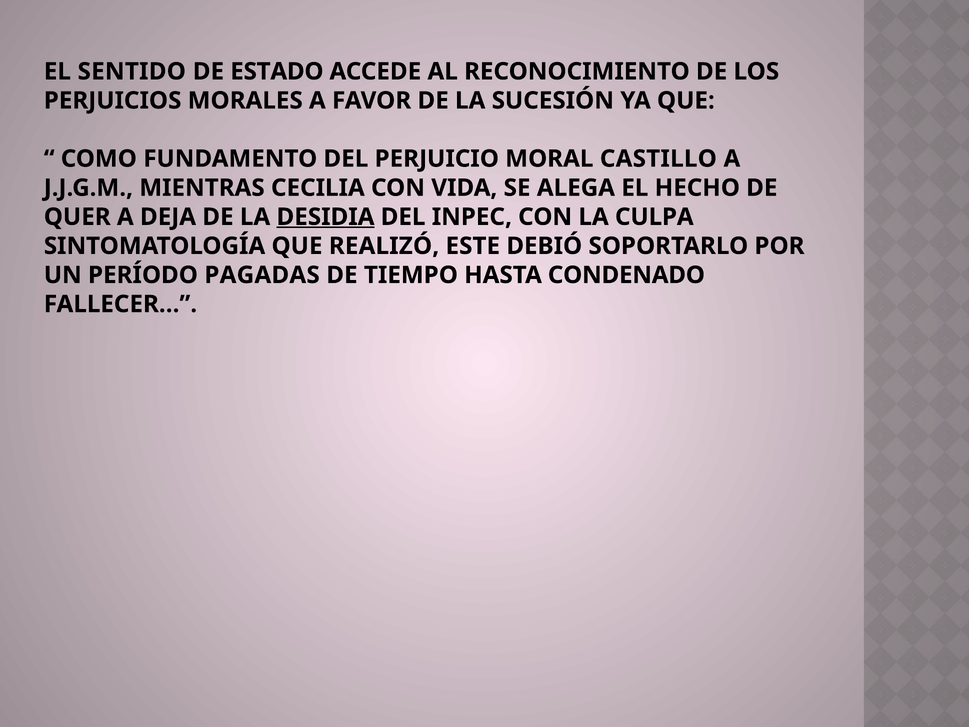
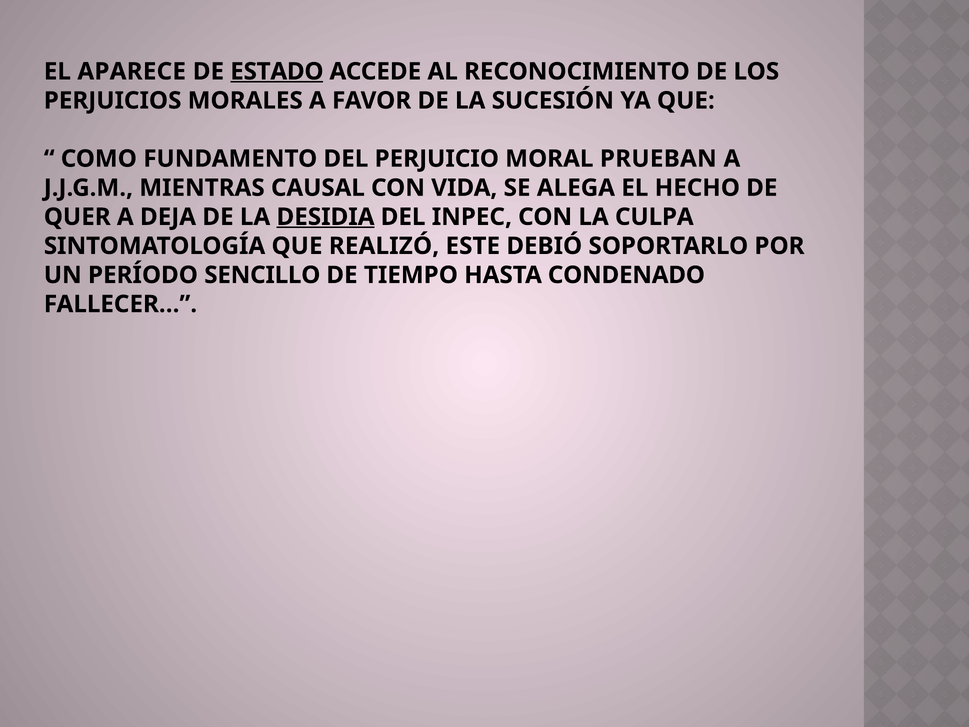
SENTIDO: SENTIDO -> APARECE (132, 71)
ESTADO underline: none -> present (277, 71)
CASTILLO: CASTILLO -> PRUEBAN (658, 159)
CECILIA: CECILIA -> CAUSAL (318, 188)
PAGADAS: PAGADAS -> SENCILLO (262, 275)
